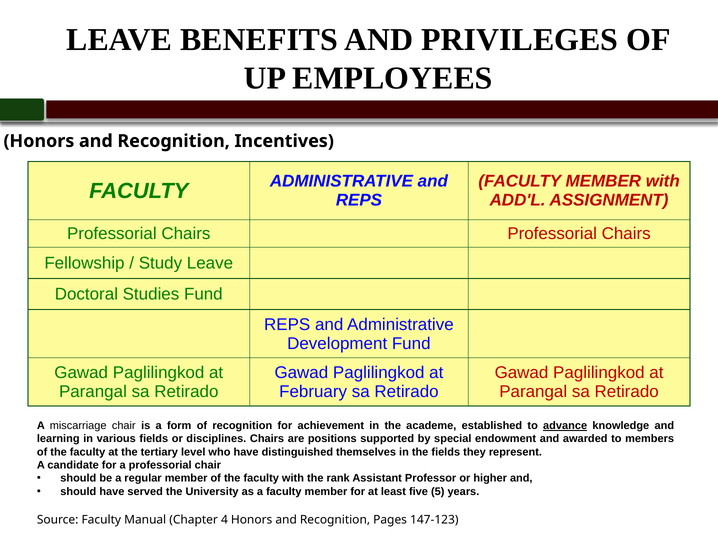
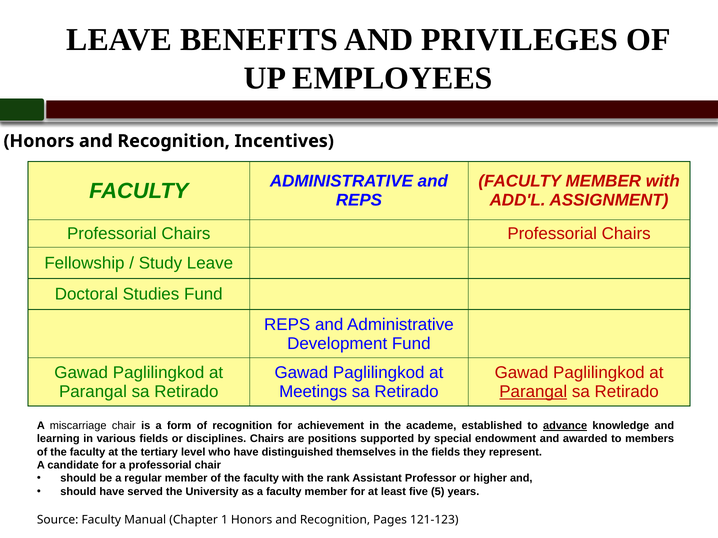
February: February -> Meetings (313, 392)
Parangal underline: none -> present (533, 392)
4: 4 -> 1 (224, 520)
147-123: 147-123 -> 121-123 (434, 520)
